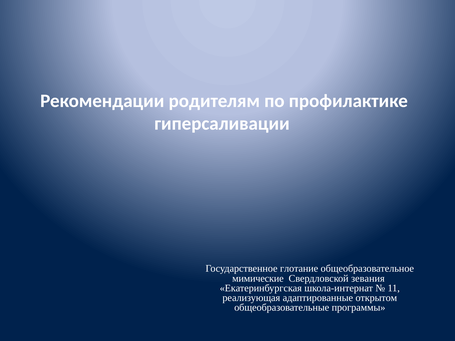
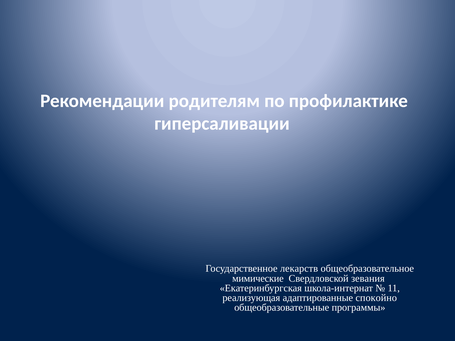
глотание: глотание -> лекарств (299, 269)
открытом: открытом -> спокойно (376, 298)
